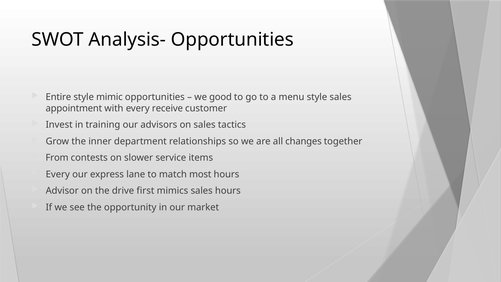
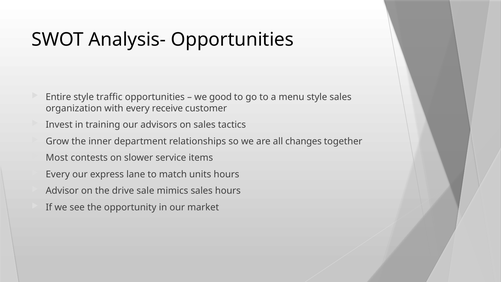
mimic: mimic -> traffic (109, 97)
appointment: appointment -> organization (74, 108)
From: From -> Most (57, 158)
most: most -> units (200, 174)
first: first -> sale (145, 191)
